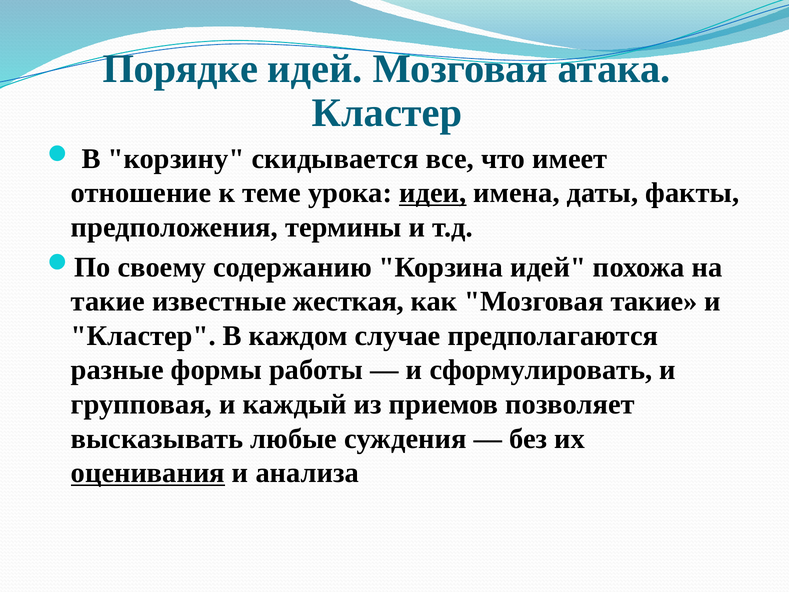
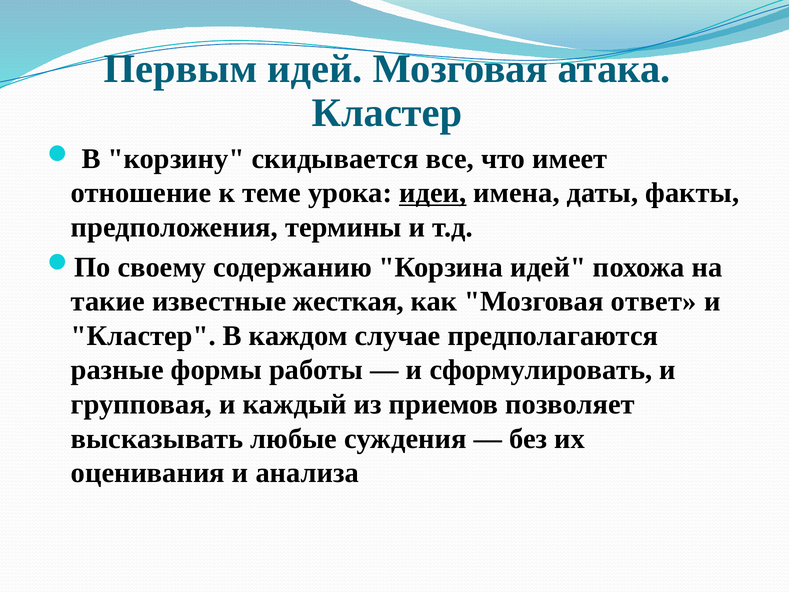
Порядке: Порядке -> Первым (180, 69)
Мозговая такие: такие -> ответ (654, 301)
оценивания underline: present -> none (148, 473)
